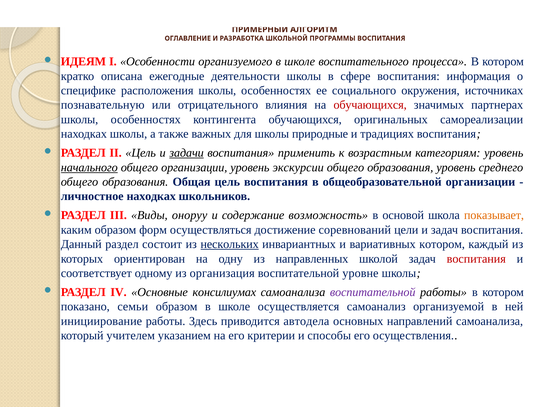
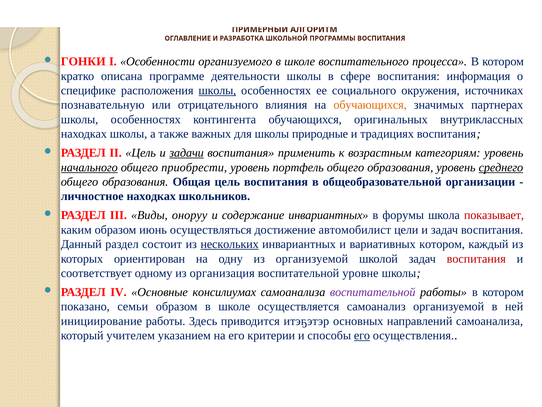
ИДЕЯМ: ИДЕЯМ -> ГОНКИ (83, 62)
ежегодные: ежегодные -> программе (177, 76)
школы underline: none -> present (217, 90)
обучающихся colour: red -> orange (370, 105)
самореализации: самореализации -> внутриклассных (482, 119)
общего организации: организации -> приобрести (194, 167)
экскурсии: экскурсии -> портфель (298, 167)
среднего underline: none -> present (501, 167)
содержание возможность: возможность -> инвариантных (328, 215)
основой: основой -> форумы (403, 215)
показывает colour: orange -> red (494, 215)
форм: форм -> июнь (153, 229)
соревнований: соревнований -> автомобилист (355, 229)
из направленных: направленных -> организуемой (312, 258)
автодела: автодела -> итэҕэтэр (306, 321)
его underline: none -> present (362, 335)
